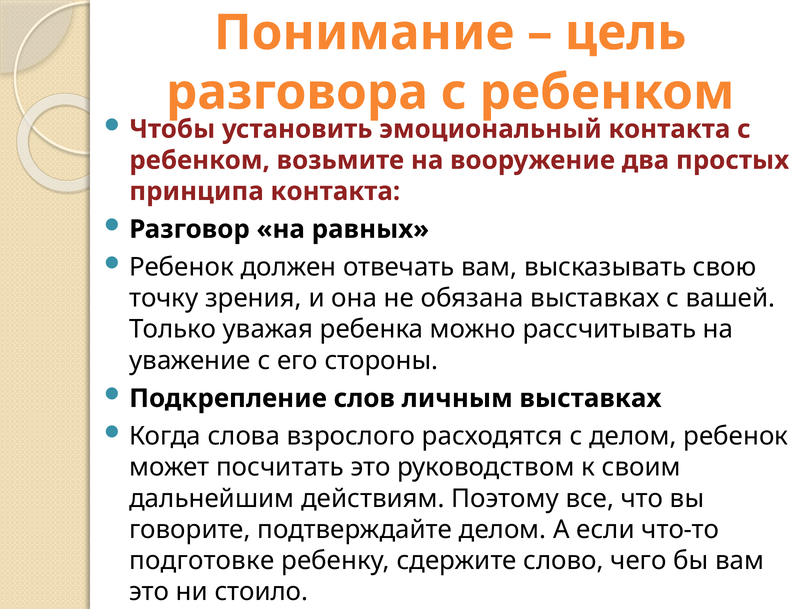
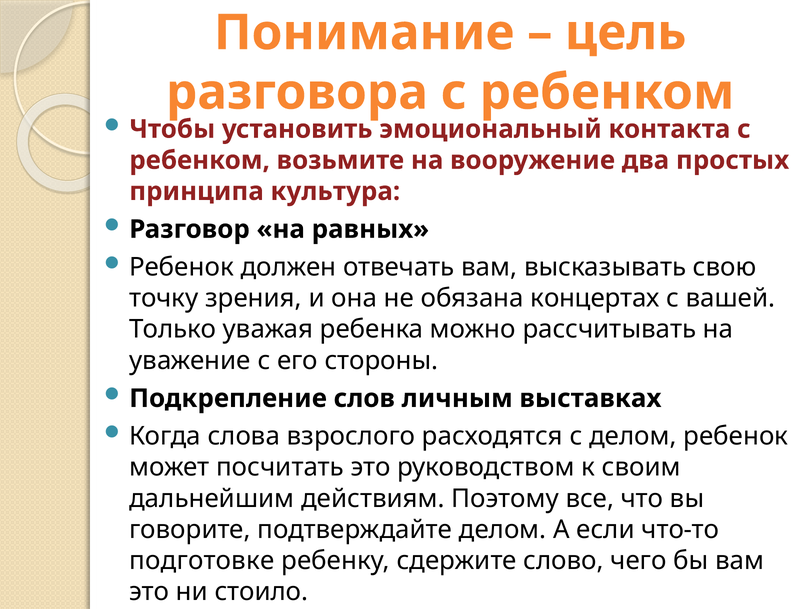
принципа контакта: контакта -> культура (335, 191)
обязана выставках: выставках -> концертах (595, 298)
